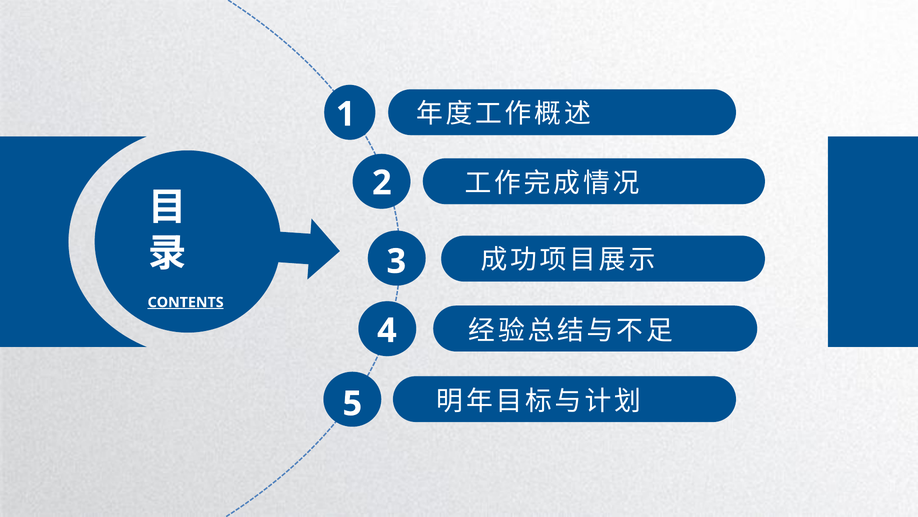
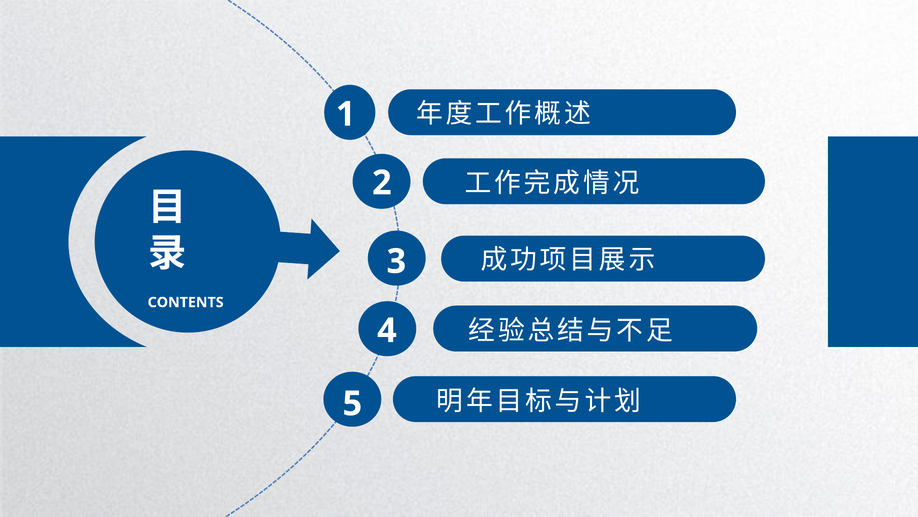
CONTENTS underline: present -> none (186, 302)
